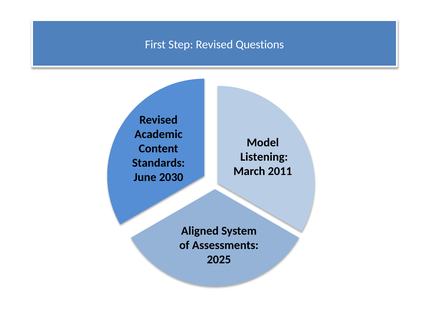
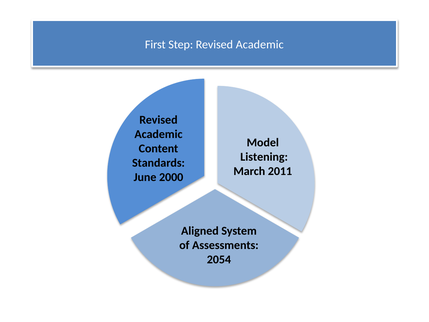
Step Revised Questions: Questions -> Academic (260, 44)
2030: 2030 -> 2000 (171, 177)
2025: 2025 -> 2054 (219, 259)
